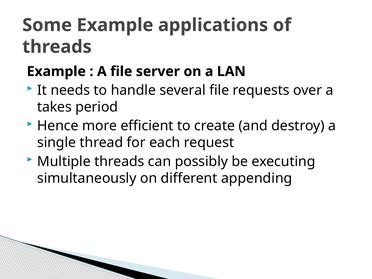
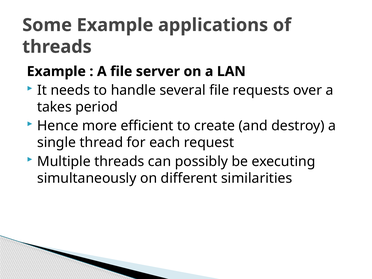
appending: appending -> similarities (257, 178)
